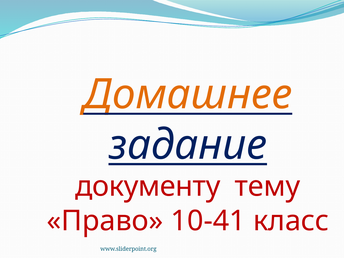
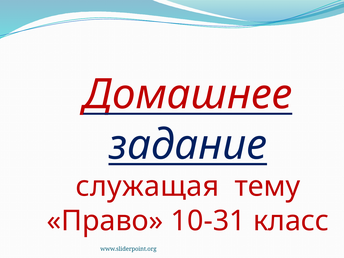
Домашнее colour: orange -> red (188, 95)
документу: документу -> служащая (147, 187)
10-41: 10-41 -> 10-31 (208, 221)
